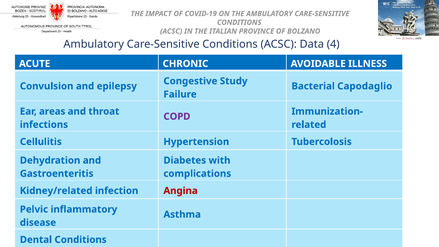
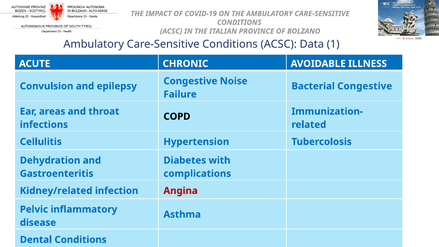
4: 4 -> 1 (333, 44)
Study: Study -> Noise (234, 81)
Bacterial Capodaglio: Capodaglio -> Congestive (365, 86)
COPD colour: purple -> black (177, 116)
